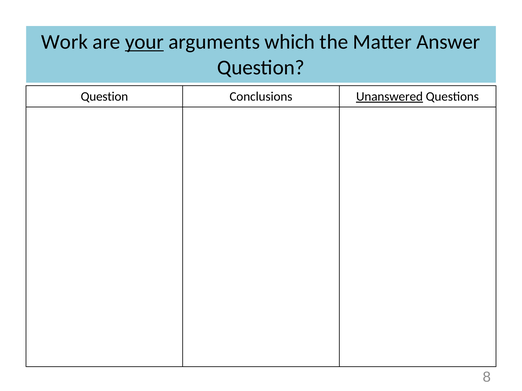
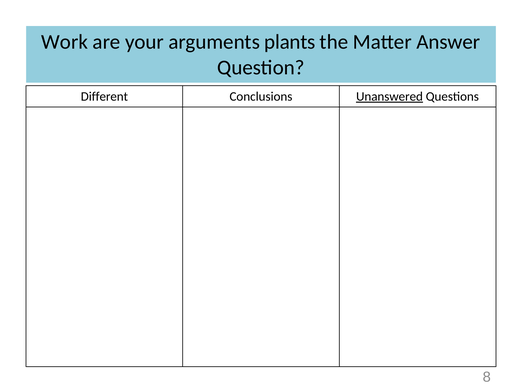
your underline: present -> none (144, 42)
which: which -> plants (290, 42)
Question: Question -> Different (104, 97)
